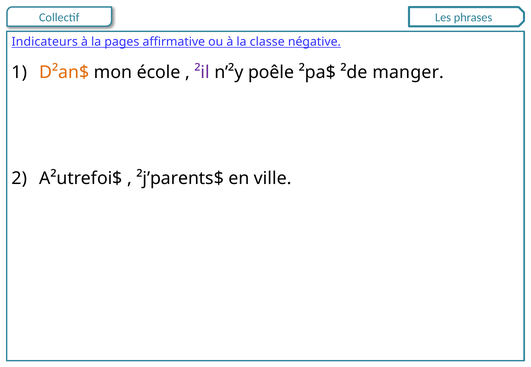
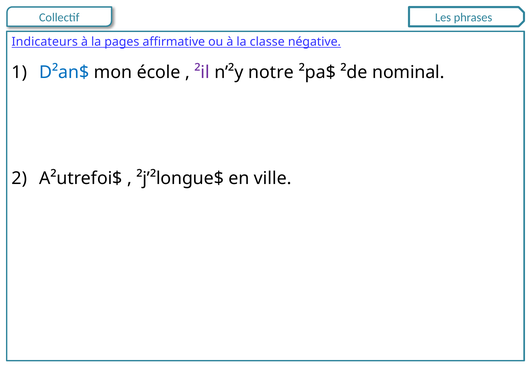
D²an$ colour: orange -> blue (64, 73)
poêle: poêle -> notre (271, 73)
manger: manger -> nominal (408, 73)
²j’parents$: ²j’parents$ -> ²j’²longue$ (180, 179)
